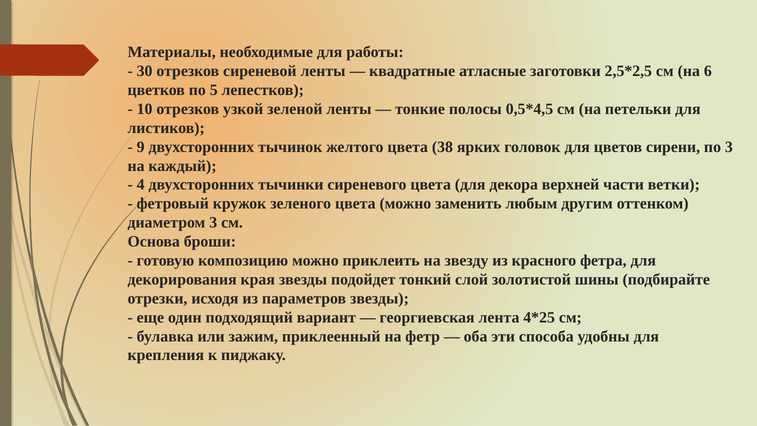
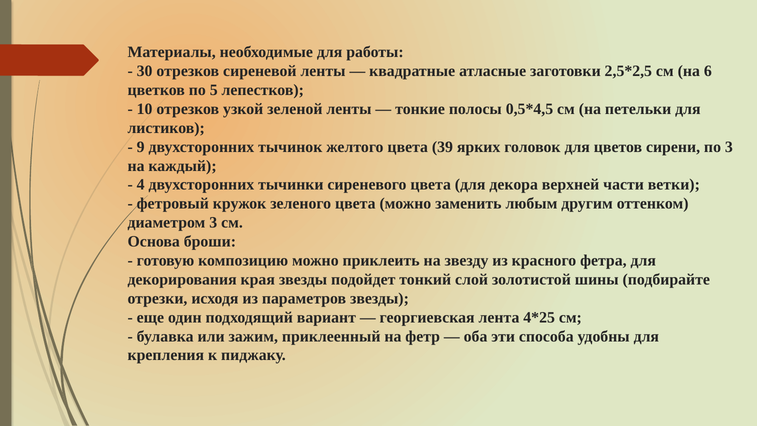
38: 38 -> 39 (442, 147)
